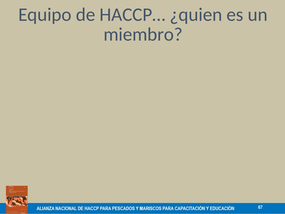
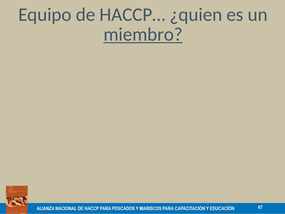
miembro underline: none -> present (143, 34)
